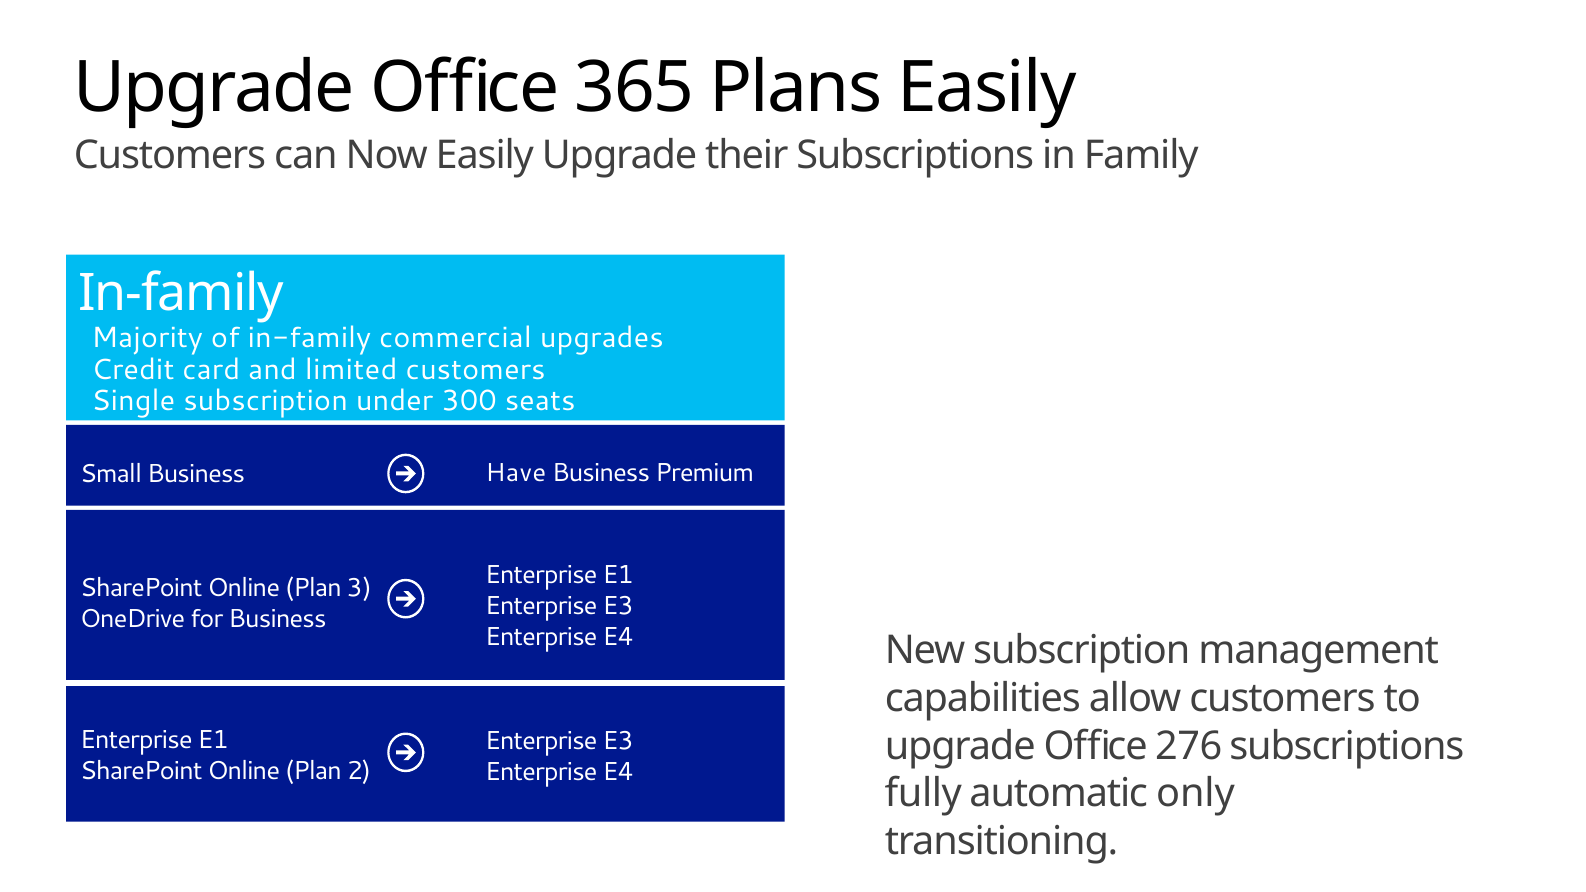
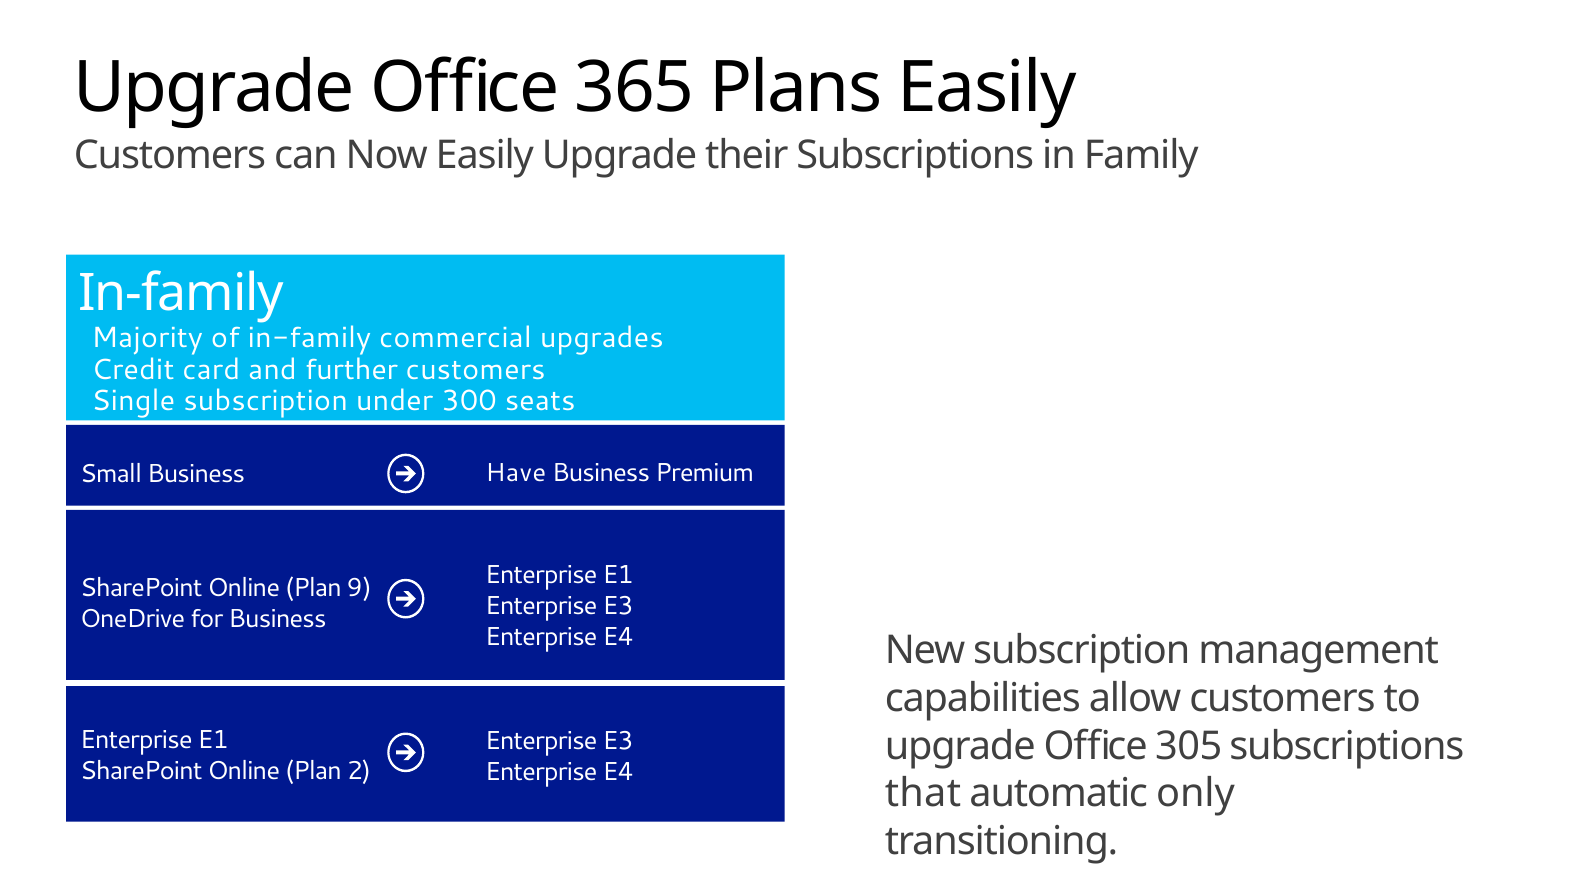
limited: limited -> further (351, 370)
3: 3 -> 9 (359, 588)
276: 276 -> 305 (1189, 746)
fully: fully -> that (923, 794)
